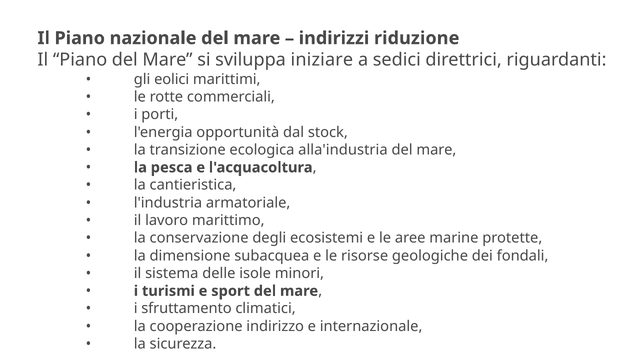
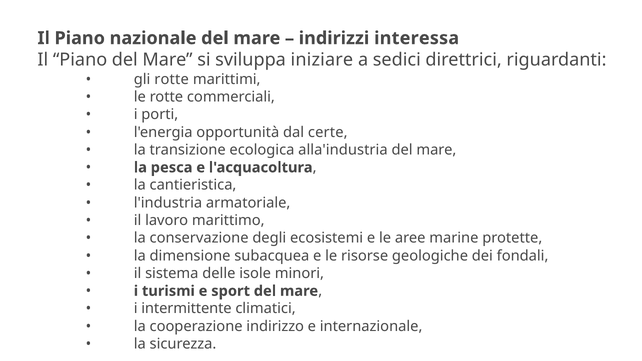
riduzione: riduzione -> interessa (417, 38)
gli eolici: eolici -> rotte (172, 79)
stock: stock -> certe (328, 132)
sfruttamento: sfruttamento -> intermittente (186, 309)
